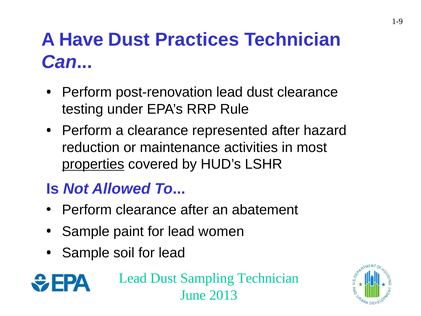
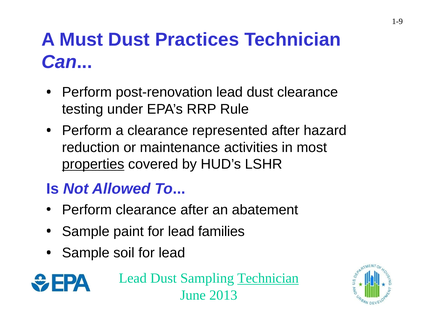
Have: Have -> Must (81, 40)
women: women -> families (221, 231)
Technician underline: none -> present (268, 278)
